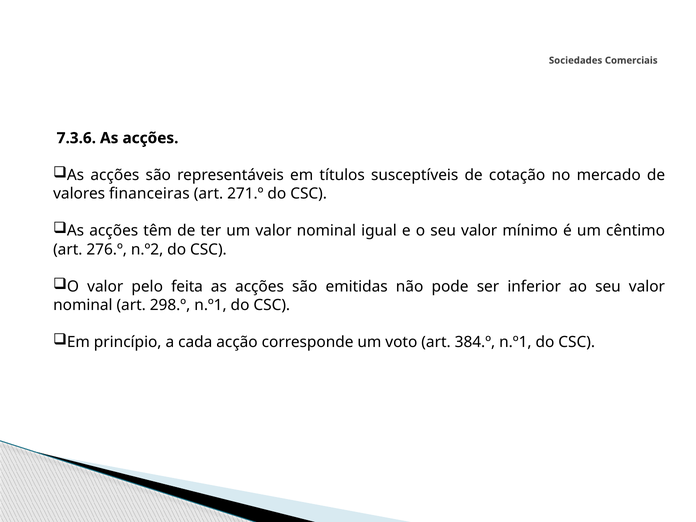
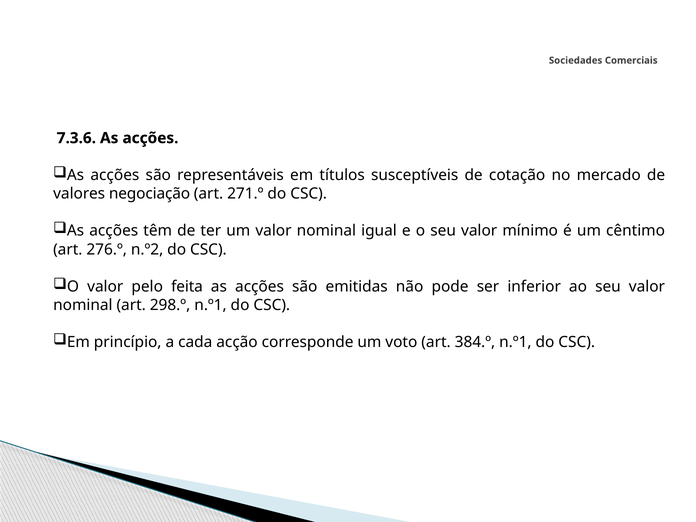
financeiras: financeiras -> negociação (150, 194)
